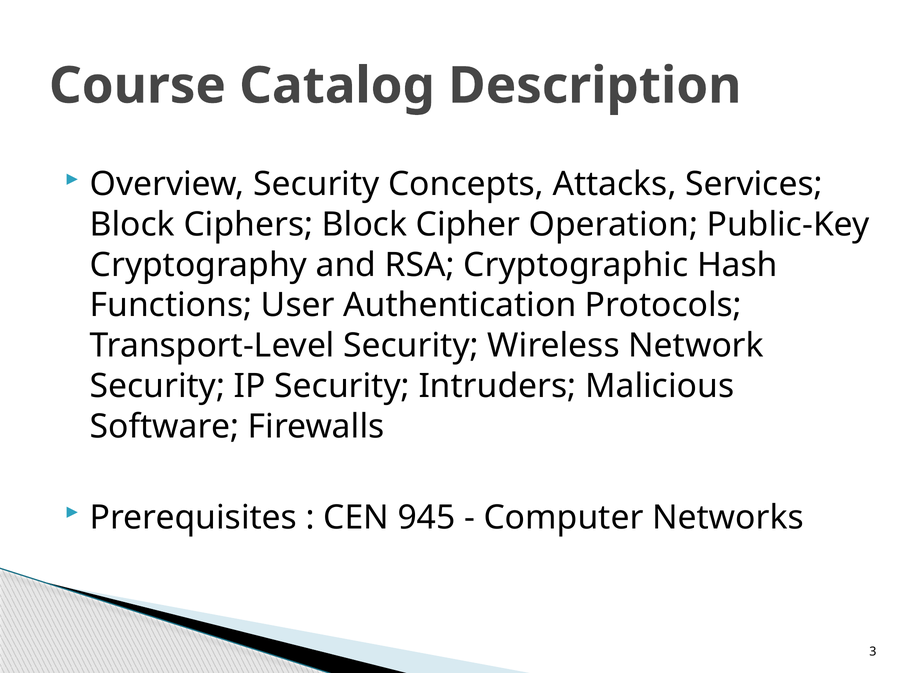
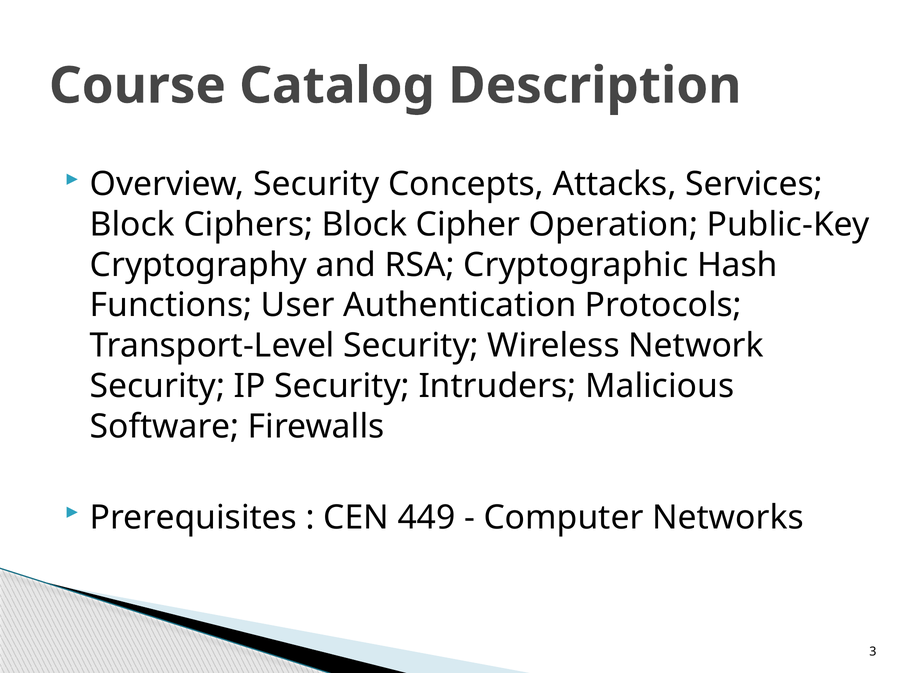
945: 945 -> 449 (427, 518)
